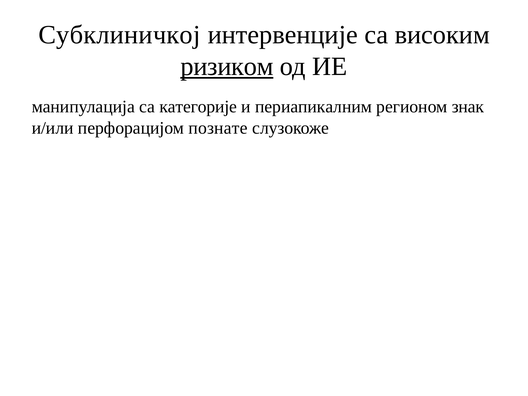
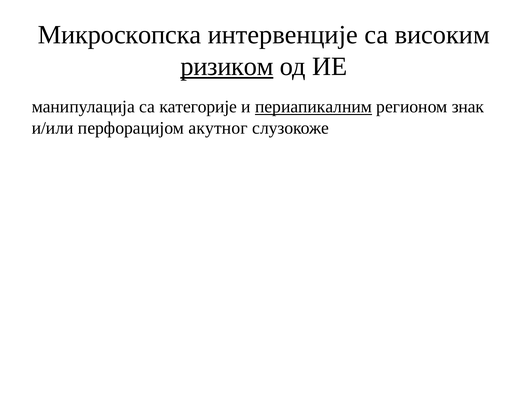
Субклиничкој: Субклиничкој -> Микроскопска (120, 35)
периапикалним underline: none -> present (314, 107)
познате: познате -> акутног (218, 128)
